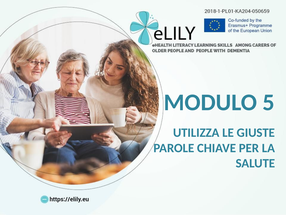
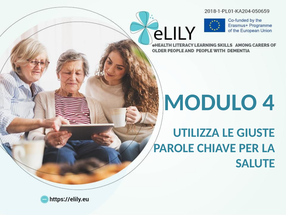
5: 5 -> 4 (268, 102)
